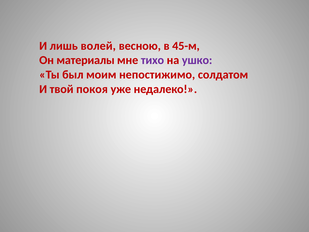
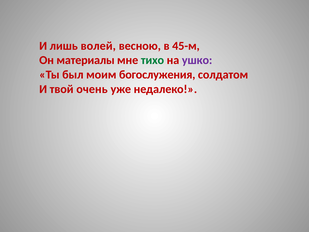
тихо colour: purple -> green (152, 60)
непостижимо: непостижимо -> богослужения (157, 75)
покоя: покоя -> очень (92, 89)
